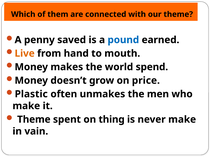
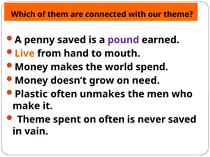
pound colour: blue -> purple (123, 40)
price: price -> need (146, 81)
on thing: thing -> often (112, 120)
never make: make -> saved (182, 120)
